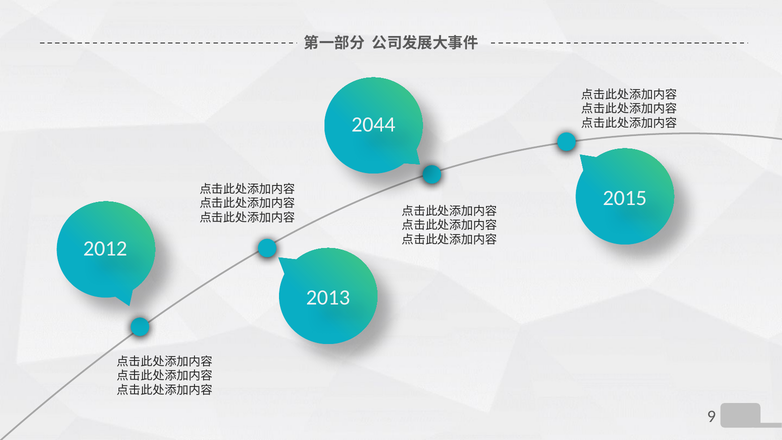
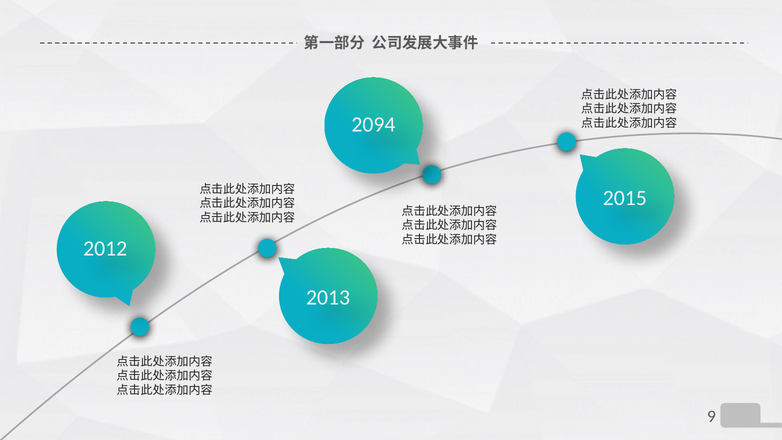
2044: 2044 -> 2094 (373, 125)
